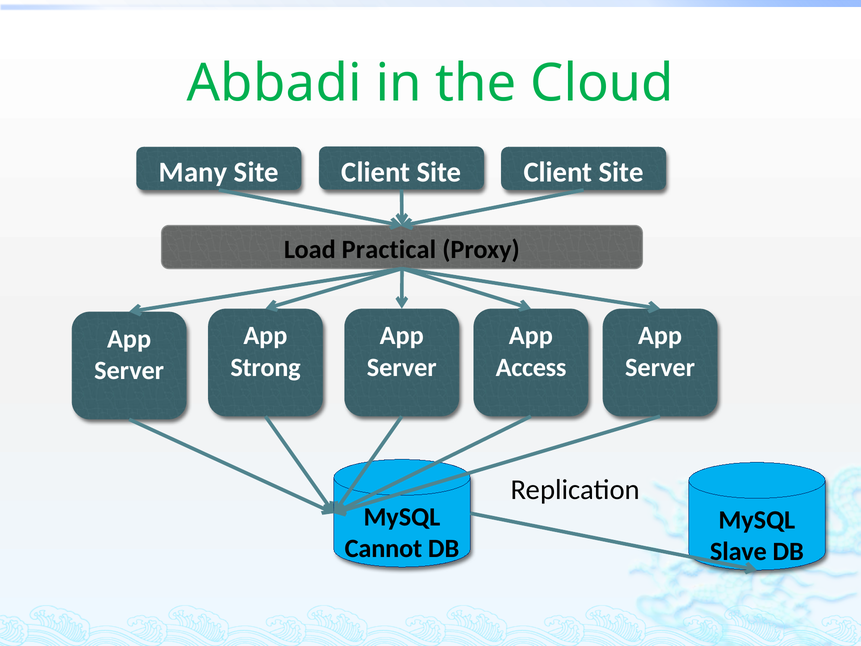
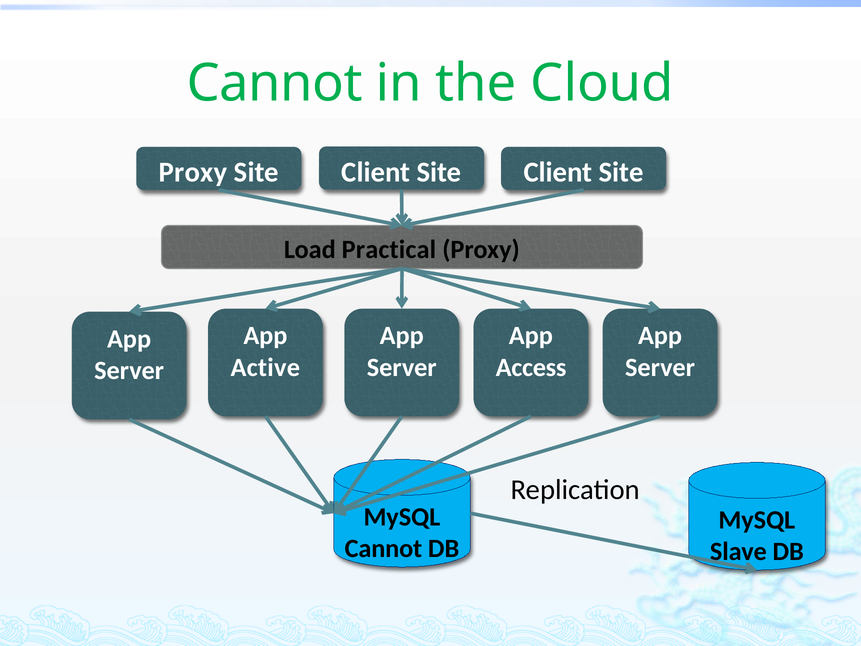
Abbadi: Abbadi -> Cannot (275, 83)
Many: Many -> Proxy (193, 172)
Strong: Strong -> Active (265, 367)
